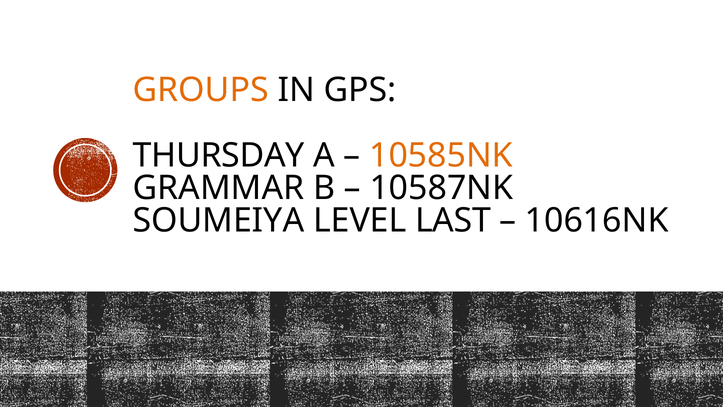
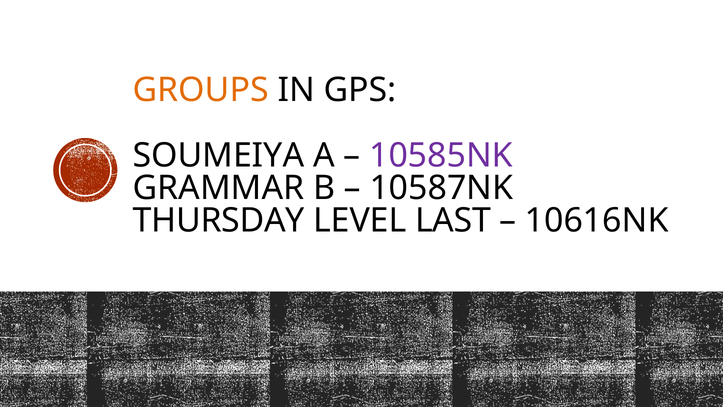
THURSDAY: THURSDAY -> SOUMEIYA (218, 155)
10585NK colour: orange -> purple (441, 155)
SOUMEIYA: SOUMEIYA -> THURSDAY (219, 220)
